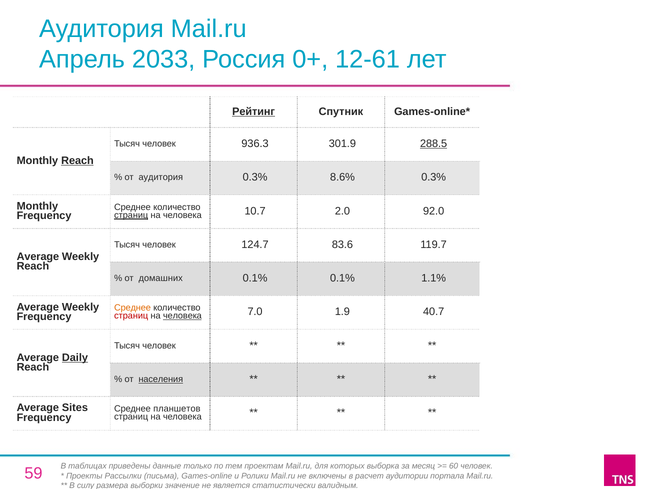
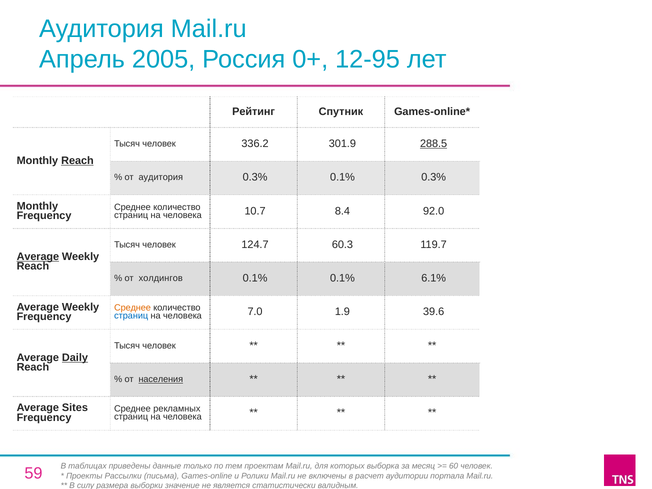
2033: 2033 -> 2005 (164, 59)
12-61: 12-61 -> 12-95 (368, 59)
Рейтинг underline: present -> none (254, 111)
936.3: 936.3 -> 336.2 (255, 144)
0.3% 8.6%: 8.6% -> 0.1% (342, 177)
страниц underline: present -> none (131, 215)
2.0: 2.0 -> 8.4 (342, 211)
83.6: 83.6 -> 60.3 (342, 245)
Average underline: none -> present (38, 257)
домашних: домашних -> холдингов (161, 278)
1.1%: 1.1% -> 6.1% (434, 278)
страниц colour: red -> blue (131, 316)
человека underline: present -> none (182, 316)
40.7: 40.7 -> 39.6 (434, 312)
планшетов: планшетов -> рекламных (177, 409)
